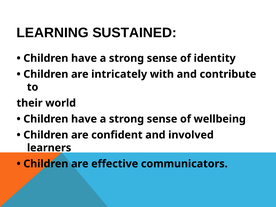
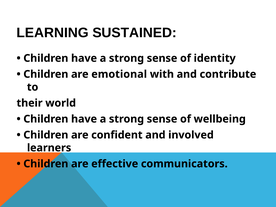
intricately: intricately -> emotional (119, 74)
